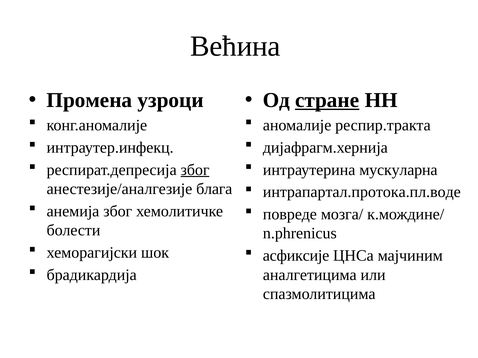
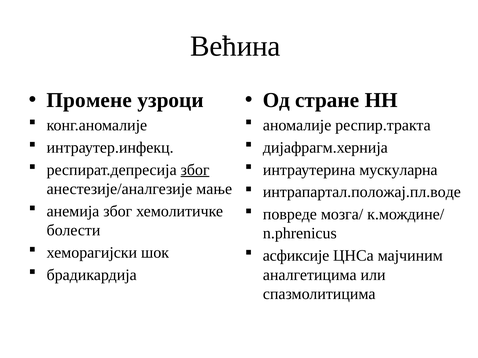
Промена: Промена -> Промене (89, 100)
стране underline: present -> none (327, 100)
блага: блага -> мање (214, 189)
интрапартал.протока.пл.воде: интрапартал.протока.пл.воде -> интрапартал.положај.пл.воде (362, 192)
